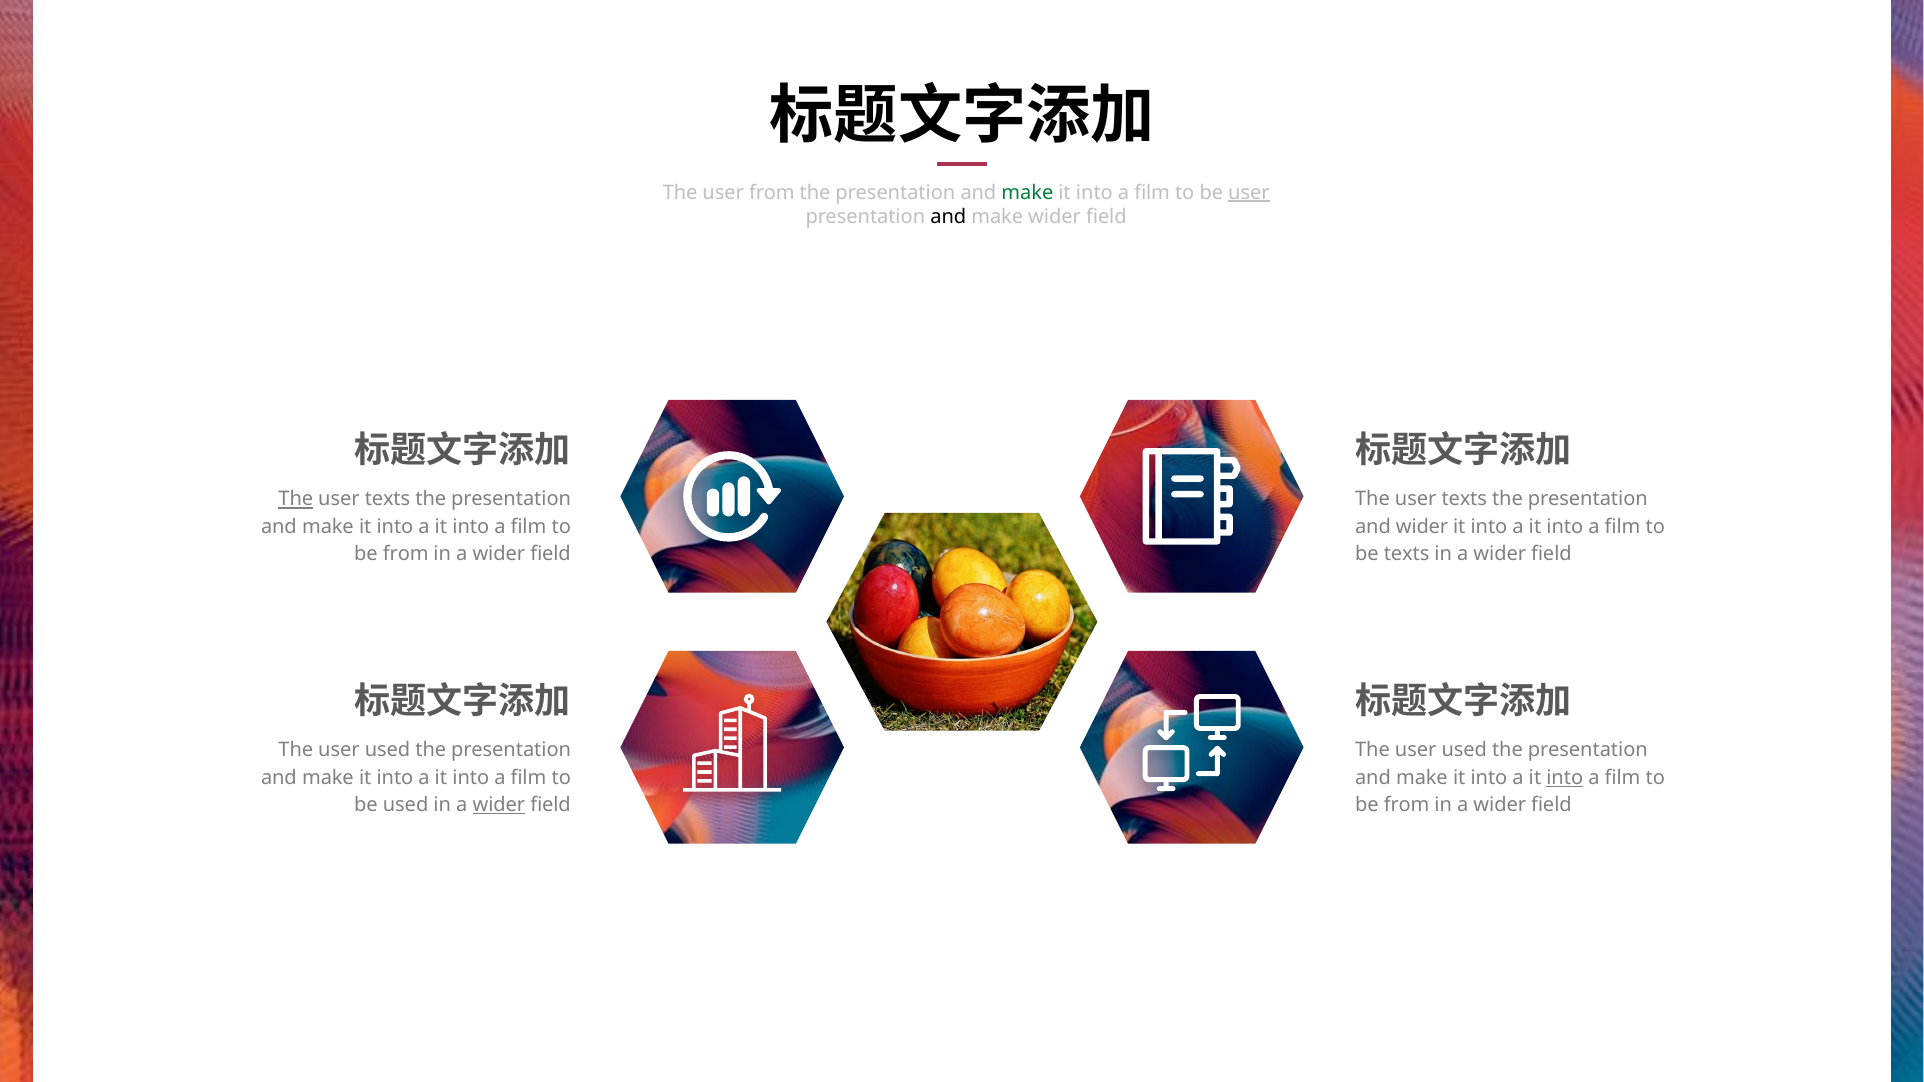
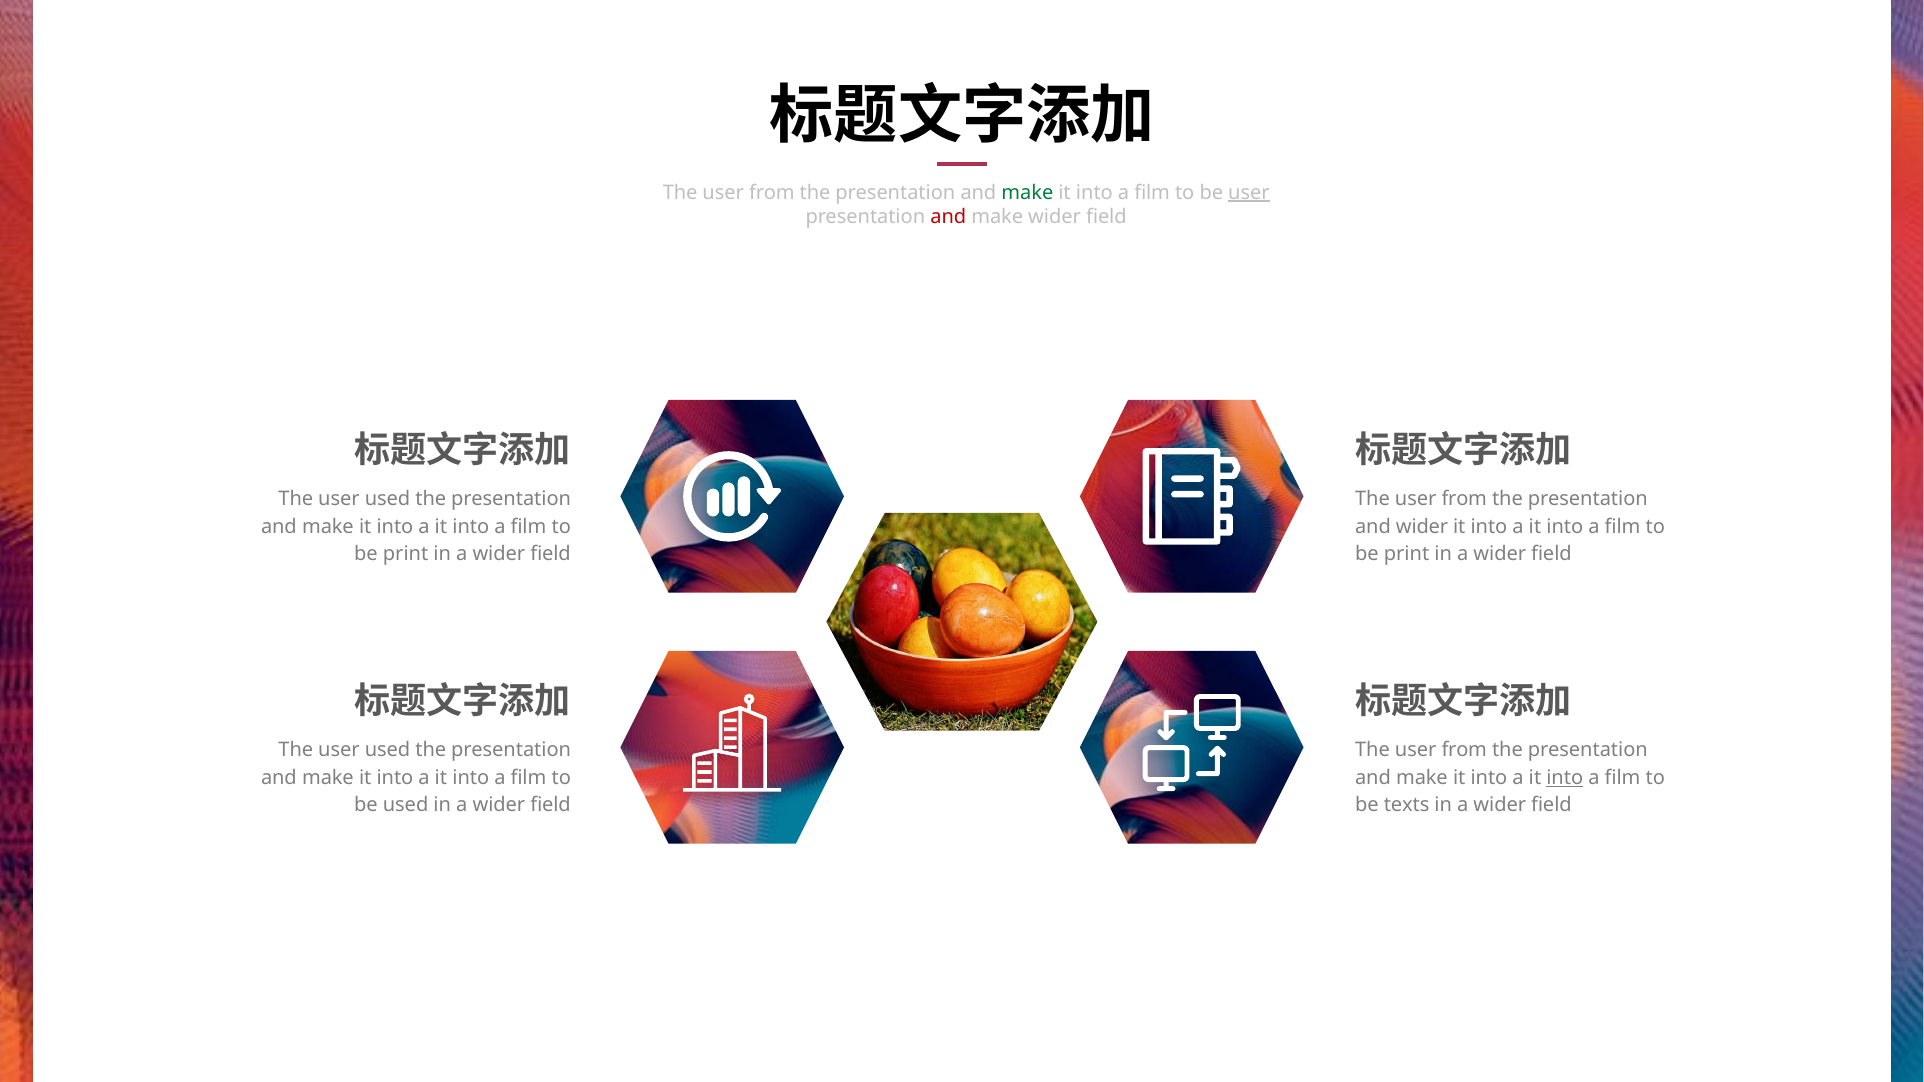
and colour: black -> red (948, 217)
The underline: present -> none (296, 499)
texts: texts -> used (387, 499)
texts: texts -> from (1464, 499)
from: from -> print (406, 554)
texts: texts -> print (1407, 554)
used: used -> from (1464, 750)
wider underline: present -> none (499, 805)
from: from -> texts (1407, 805)
